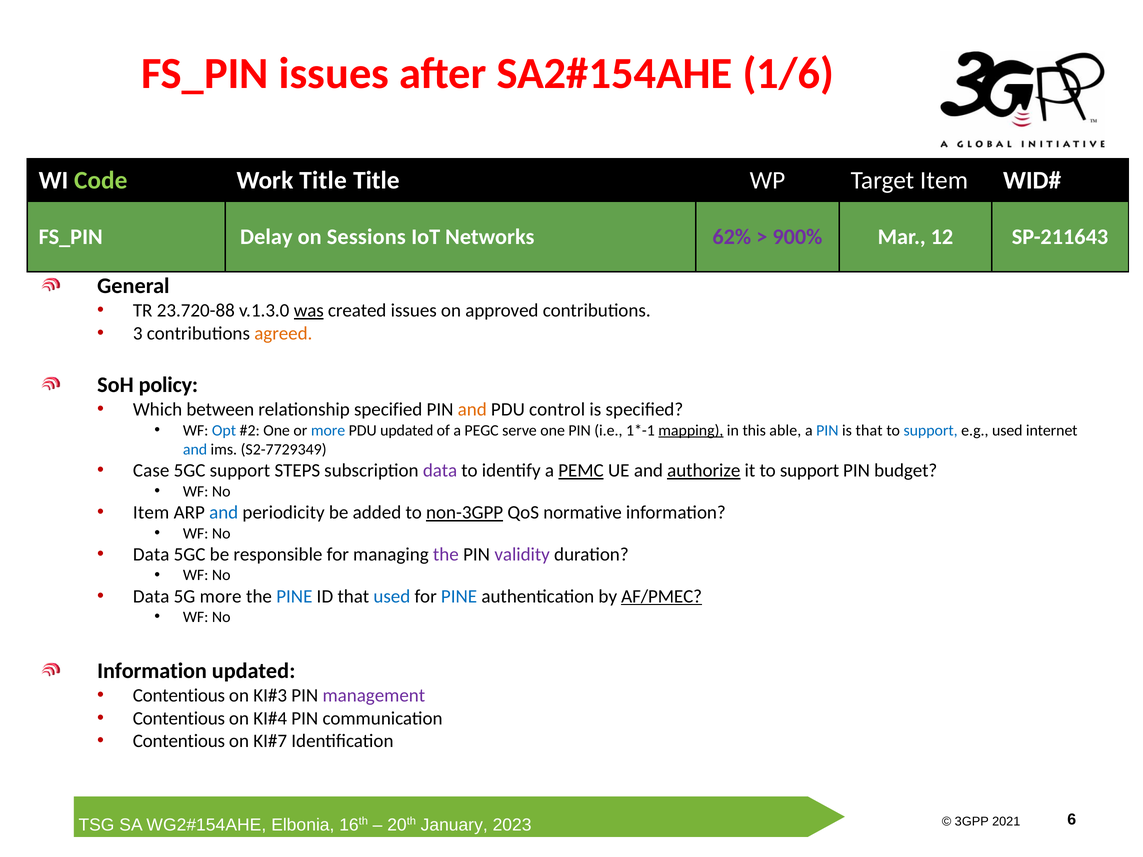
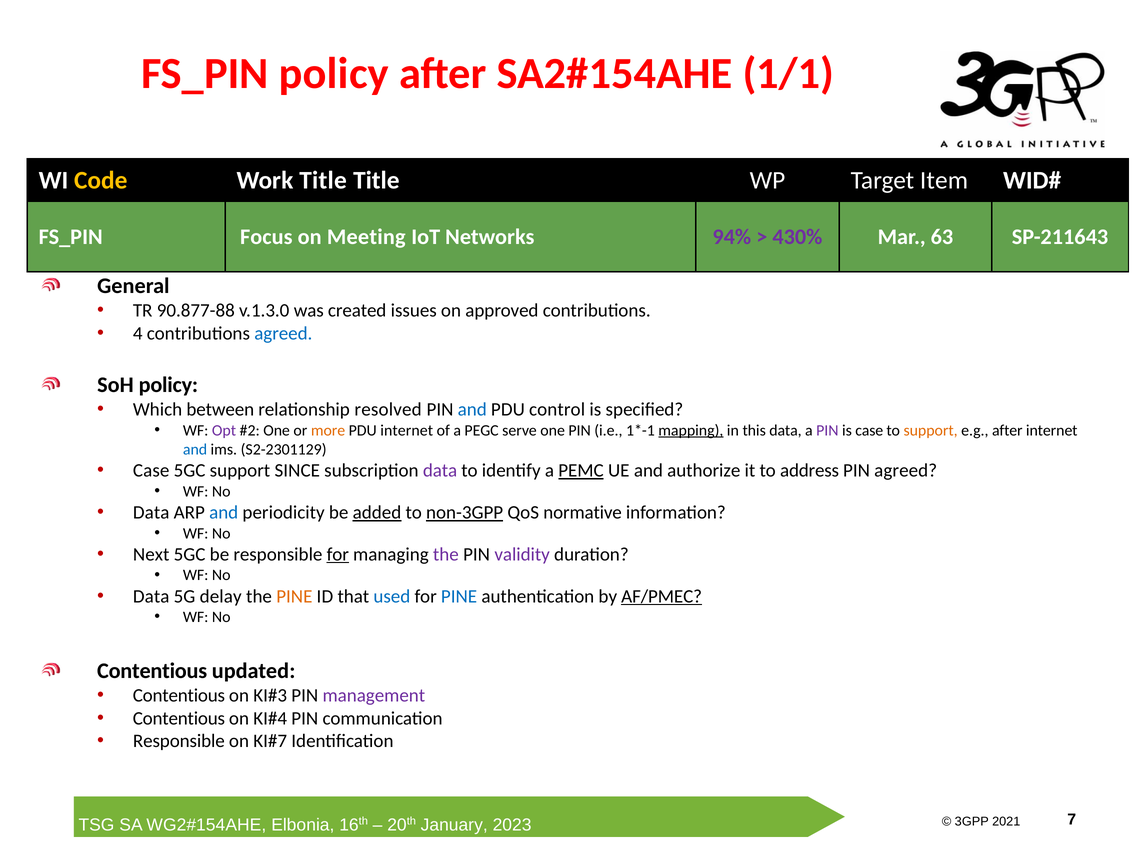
FS_PIN issues: issues -> policy (334, 74)
1/6: 1/6 -> 1/1 (788, 74)
Code colour: light green -> yellow (101, 180)
Delay: Delay -> Focus (266, 237)
Sessions: Sessions -> Meeting (366, 237)
62%: 62% -> 94% (732, 237)
900%: 900% -> 430% (797, 237)
12: 12 -> 63 (942, 237)
23.720-88: 23.720-88 -> 90.877-88 (196, 311)
was underline: present -> none (309, 311)
3: 3 -> 4 (138, 334)
agreed colour: orange -> blue (283, 334)
relationship specified: specified -> resolved (388, 410)
and colour: orange -> blue (472, 410)
Opt colour: blue -> purple (224, 430)
more colour: blue -> orange (328, 430)
PDU updated: updated -> internet (407, 430)
this able: able -> data (785, 430)
PIN colour: blue -> purple (827, 430)
is that: that -> case (869, 430)
support colour: blue -> orange (931, 430)
e.g used: used -> after (1007, 430)
S2-7729349: S2-7729349 -> S2-2301129 (284, 450)
STEPS: STEPS -> SINCE (297, 471)
authorize underline: present -> none (704, 471)
it to support: support -> address (810, 471)
PIN budget: budget -> agreed (906, 471)
Item: Item -> Data (151, 513)
added underline: none -> present (377, 513)
Data: Data -> Next (151, 555)
for underline: none -> present (338, 555)
5G more: more -> delay (221, 597)
PINE colour: blue -> orange (294, 597)
Information: Information -> Contentious (152, 671)
Contentious: Contentious -> Responsible (179, 741)
6: 6 -> 7 (1072, 820)
